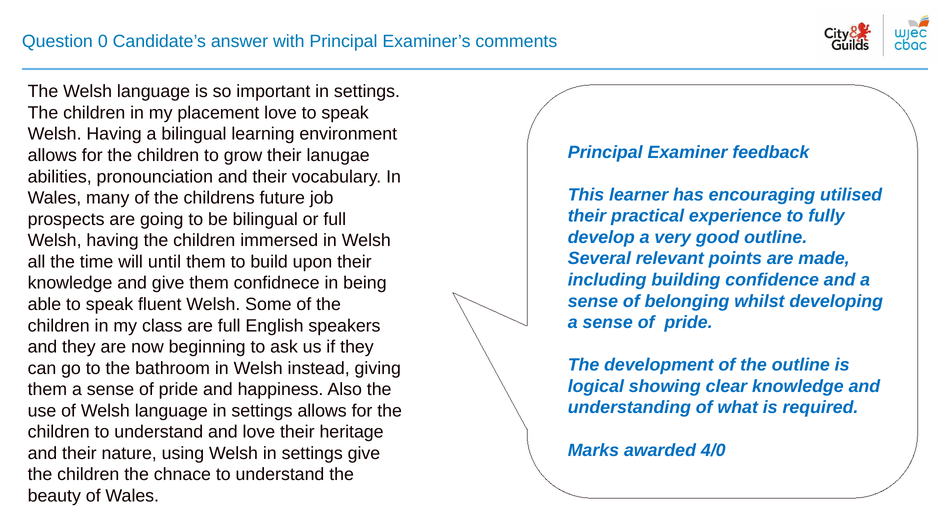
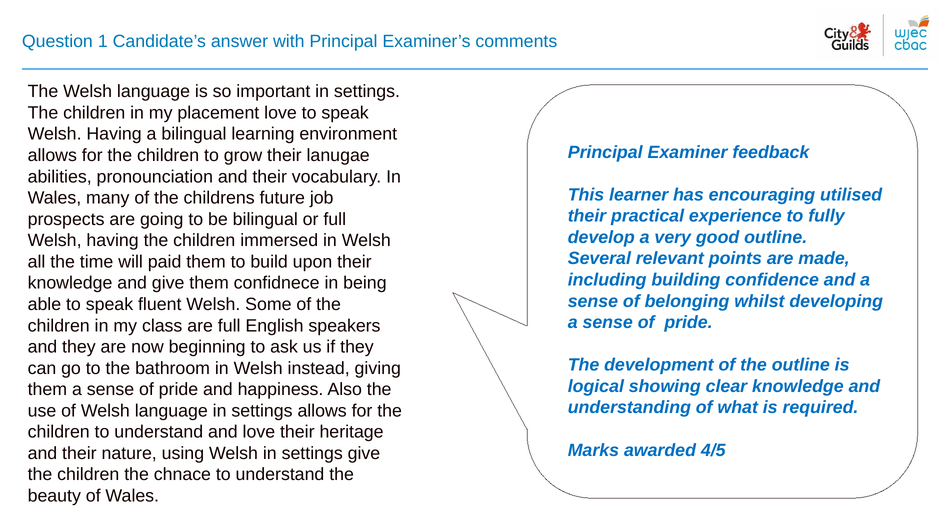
0: 0 -> 1 (103, 41)
until: until -> paid (165, 262)
4/0: 4/0 -> 4/5 (713, 451)
